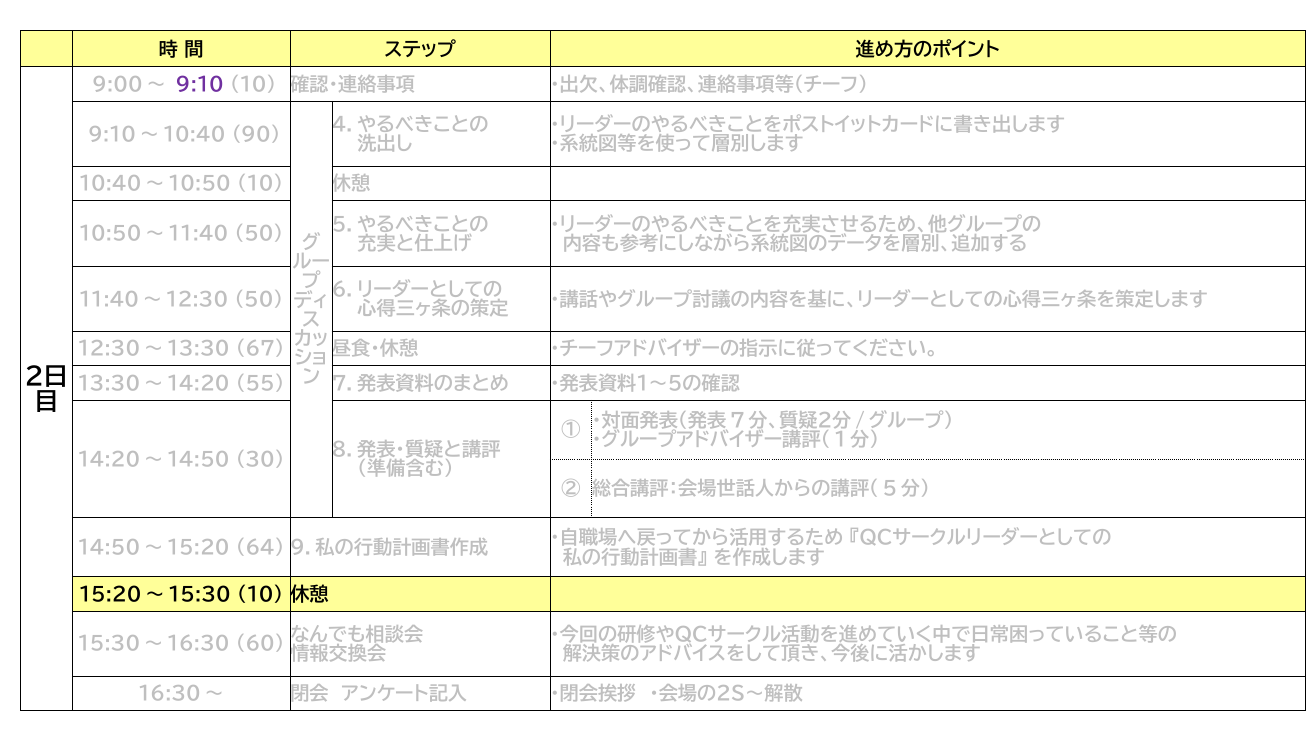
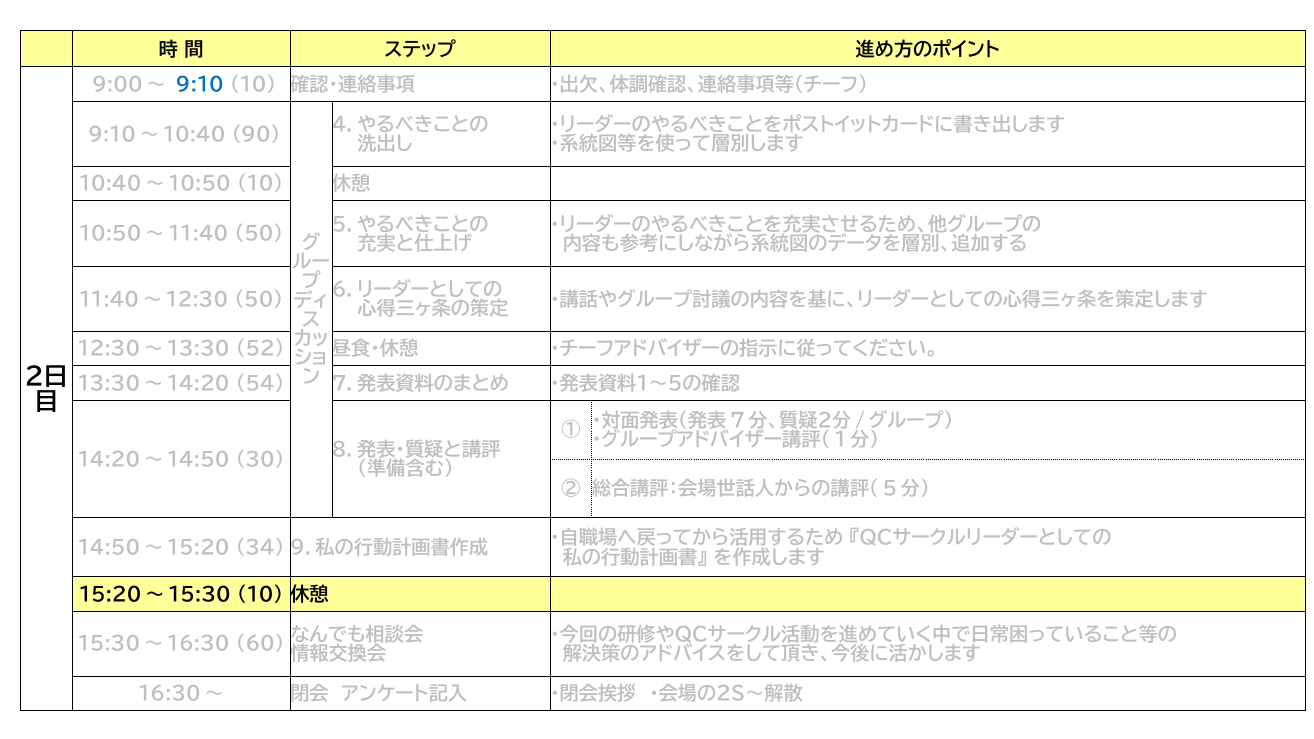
9:10 colour: purple -> blue (200, 85)
67: 67 -> 52 (260, 350)
55: 55 -> 54 (260, 384)
64: 64 -> 34 (260, 548)
